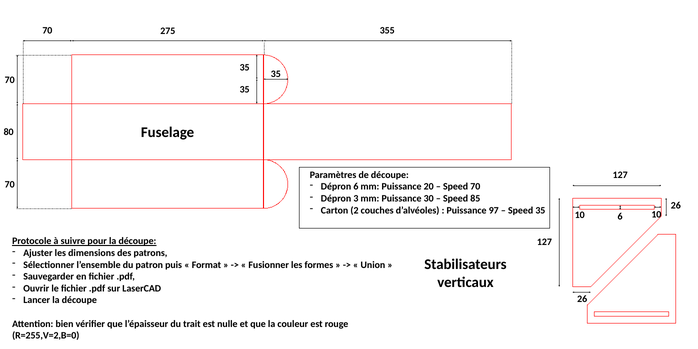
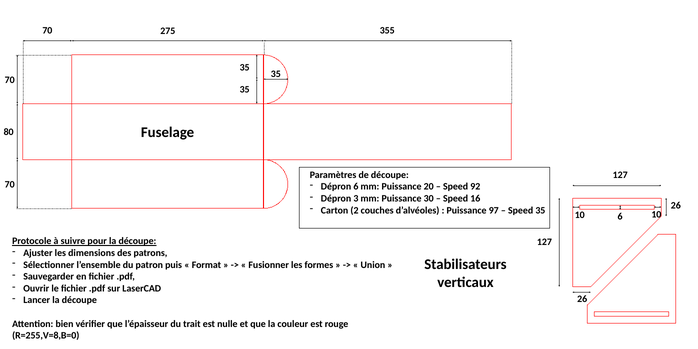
Speed 70: 70 -> 92 (475, 187)
85: 85 -> 16 (475, 199)
R=255,V=2,B=0: R=255,V=2,B=0 -> R=255,V=8,B=0 (46, 336)
